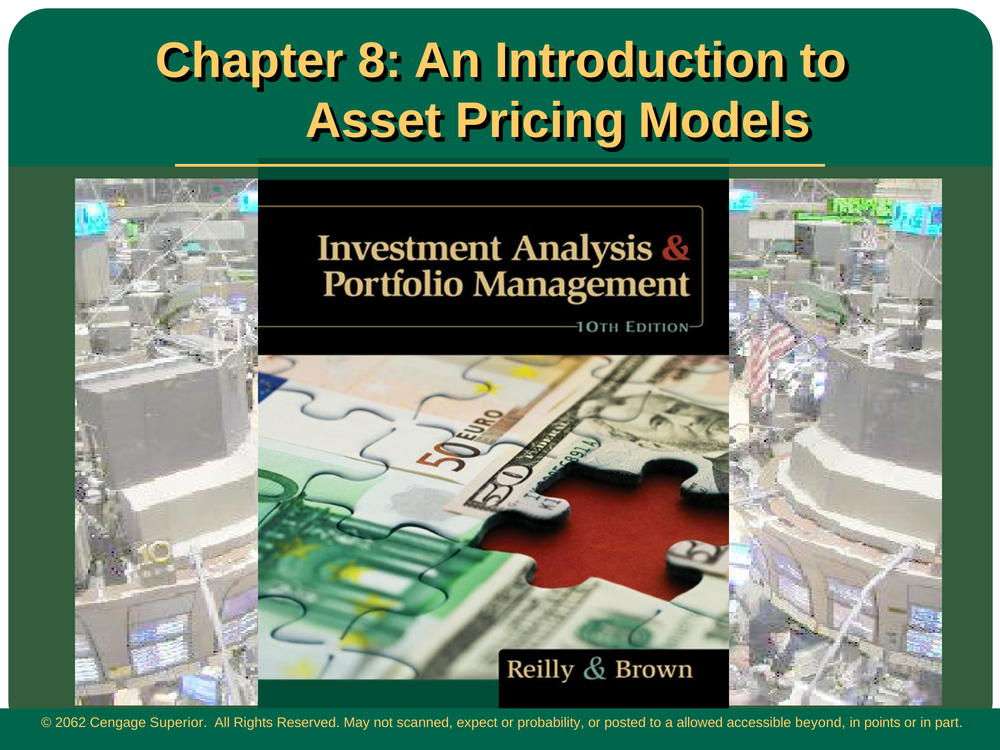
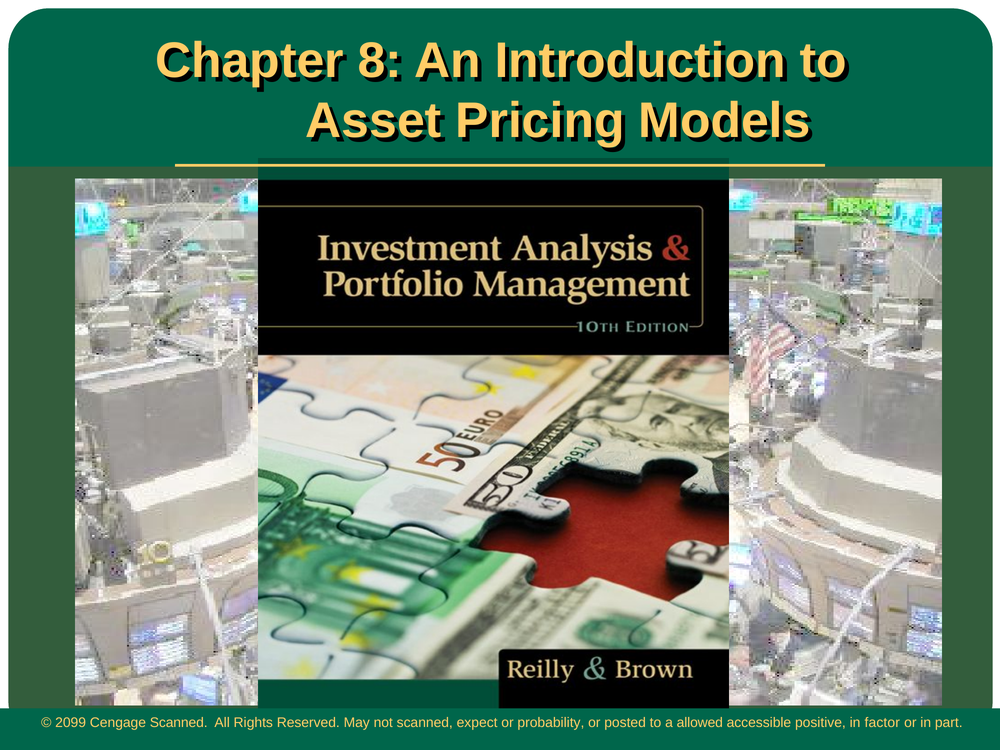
2062: 2062 -> 2099 (71, 723)
Cengage Superior: Superior -> Scanned (179, 723)
beyond: beyond -> positive (820, 723)
points: points -> factor (882, 723)
